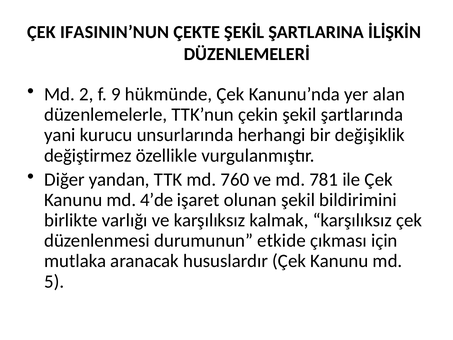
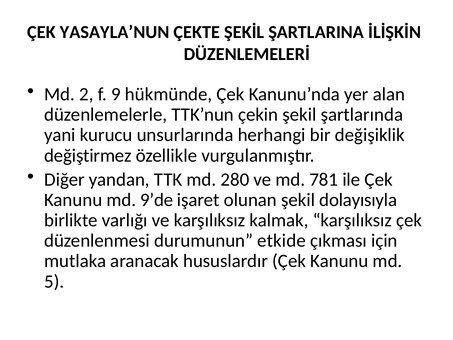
IFASININ’NUN: IFASININ’NUN -> YASAYLA’NUN (115, 32)
760: 760 -> 280 (235, 179)
4’de: 4’de -> 9’de (157, 200)
bildirimini: bildirimini -> dolayısıyla (358, 200)
